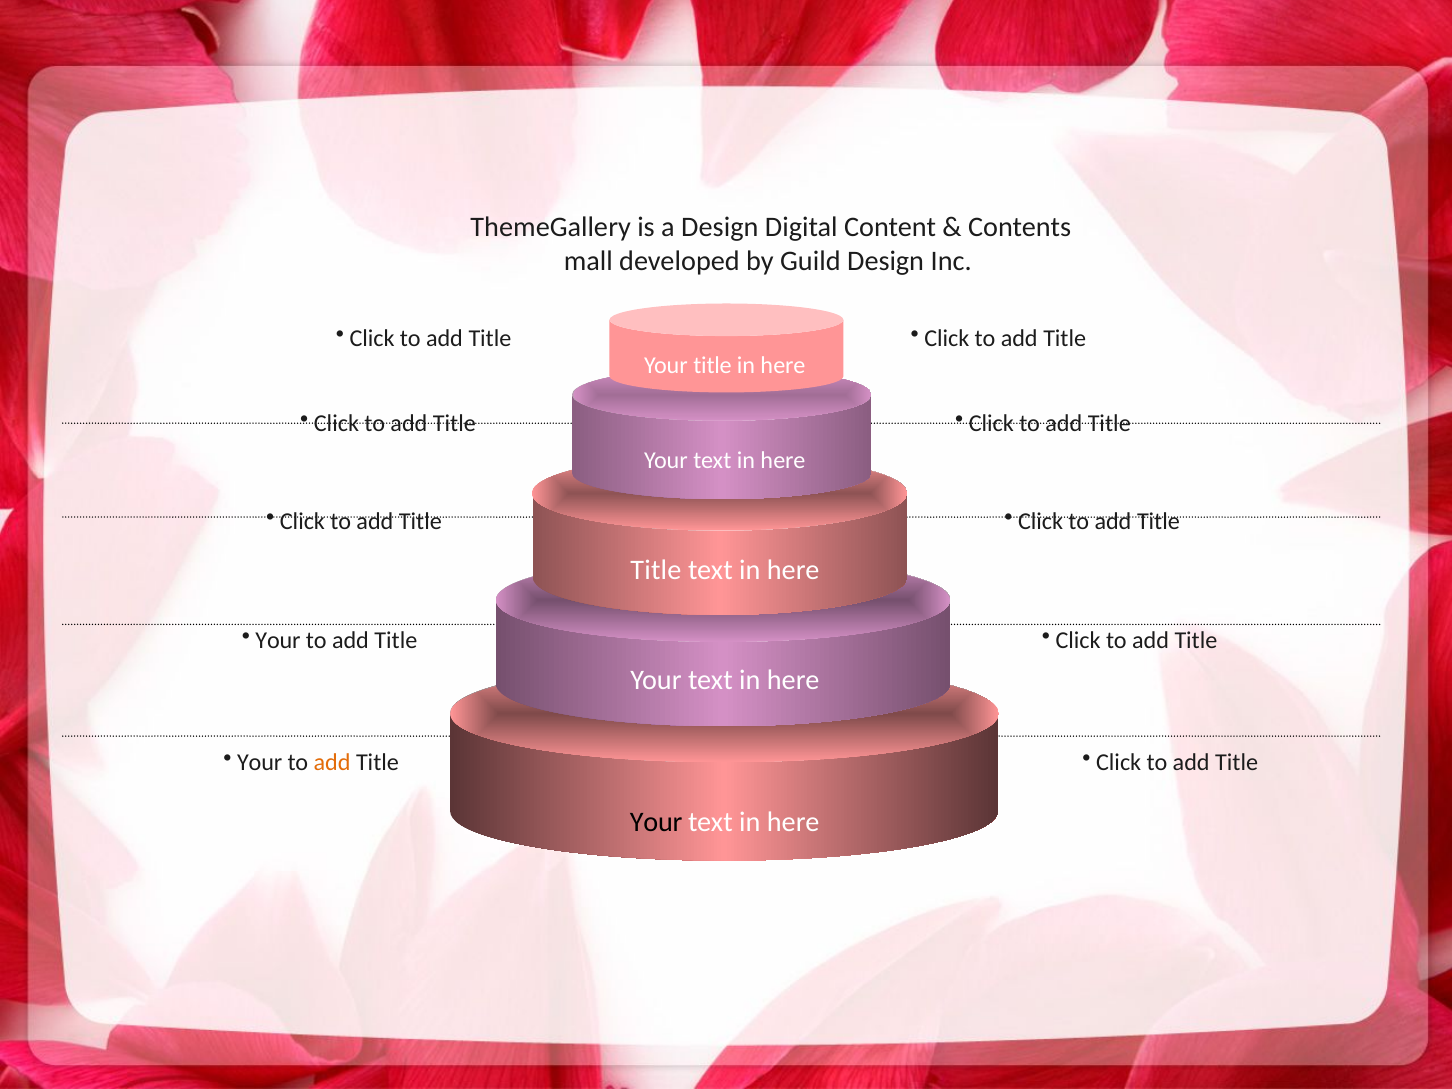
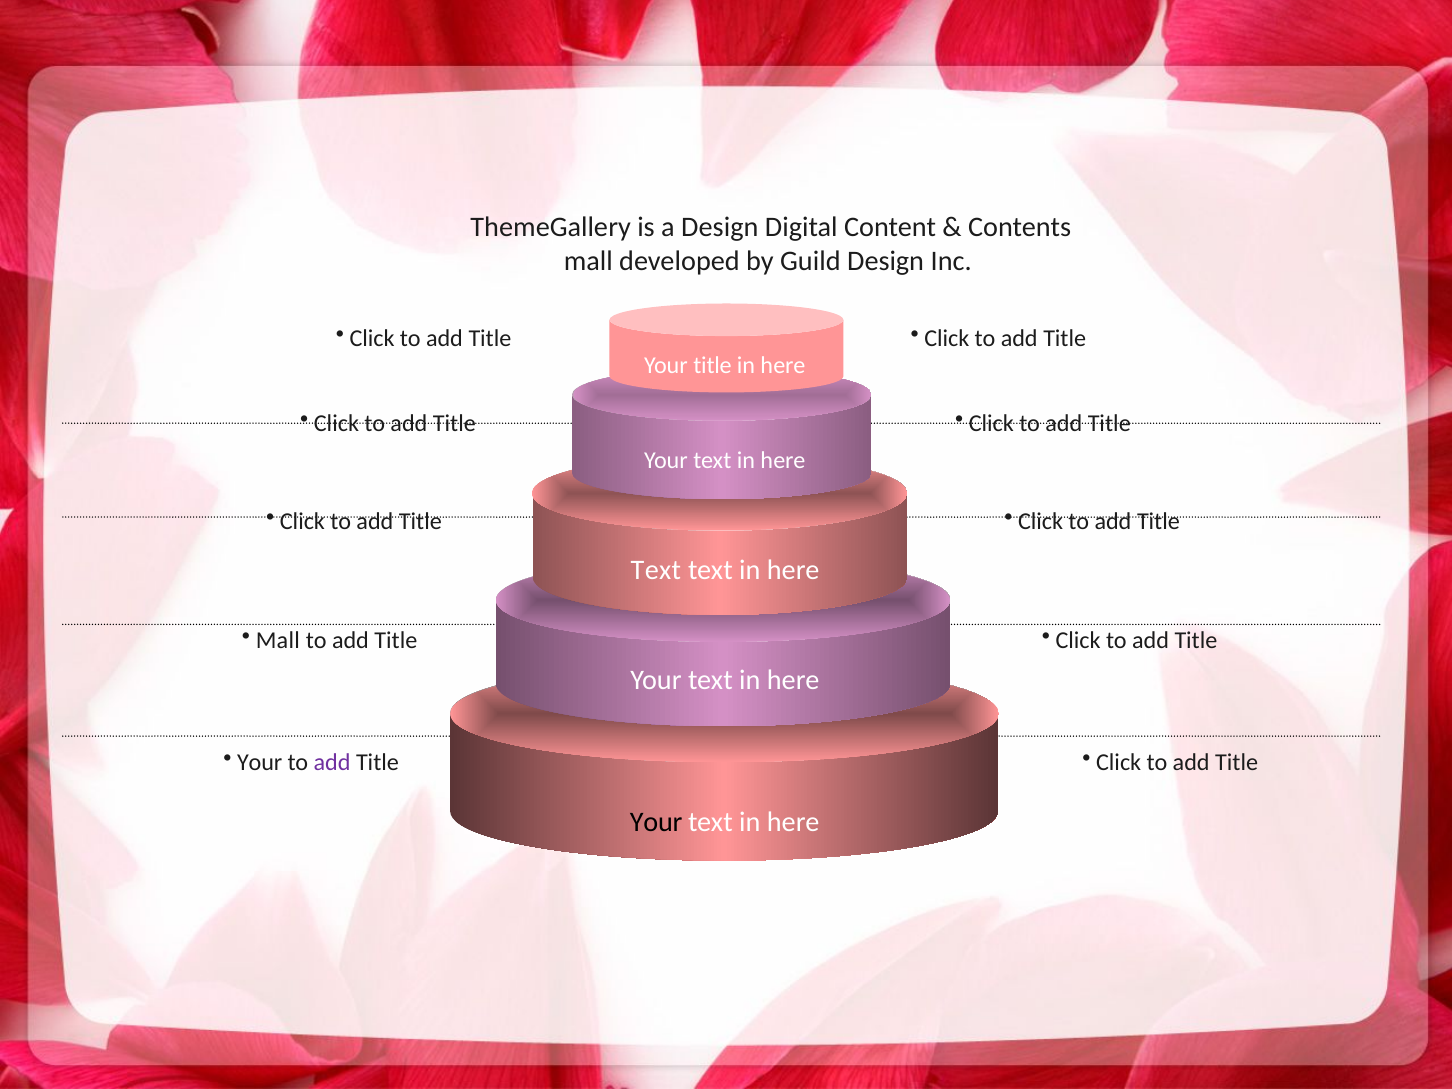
Title: Title -> Text (656, 570)
Your: Your -> Mall (278, 640)
add colour: orange -> purple (332, 762)
